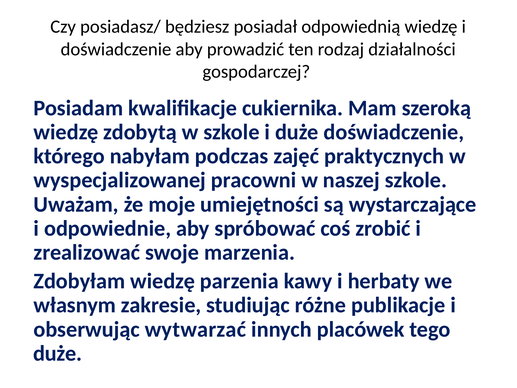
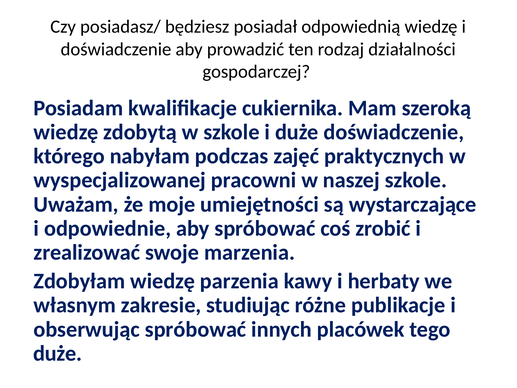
obserwując wytwarzać: wytwarzać -> spróbować (196, 329)
